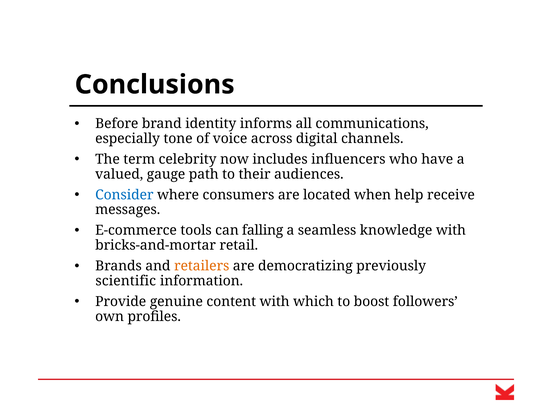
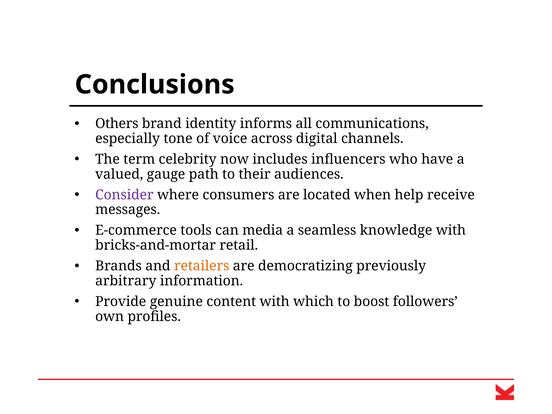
Before: Before -> Others (117, 124)
Consider colour: blue -> purple (124, 195)
falling: falling -> media (263, 230)
scientific: scientific -> arbitrary (126, 281)
